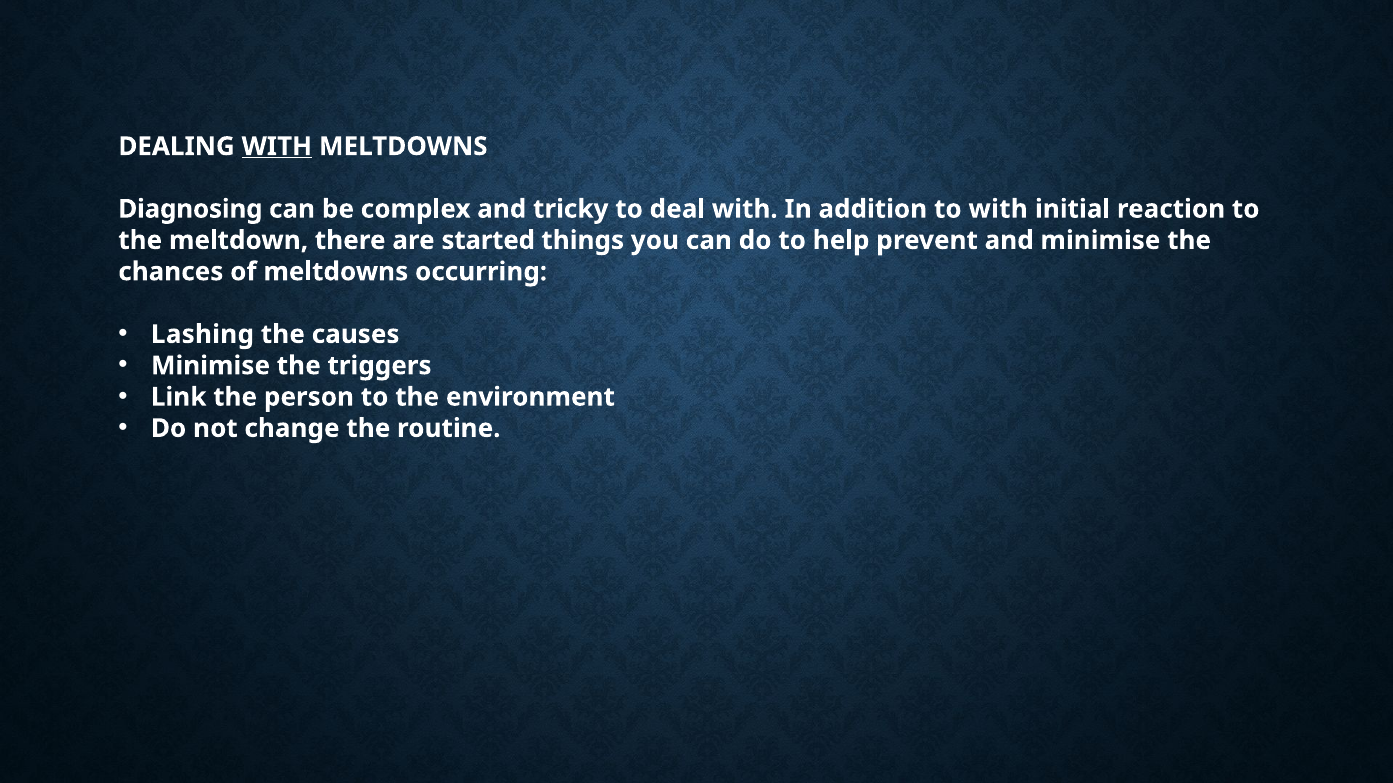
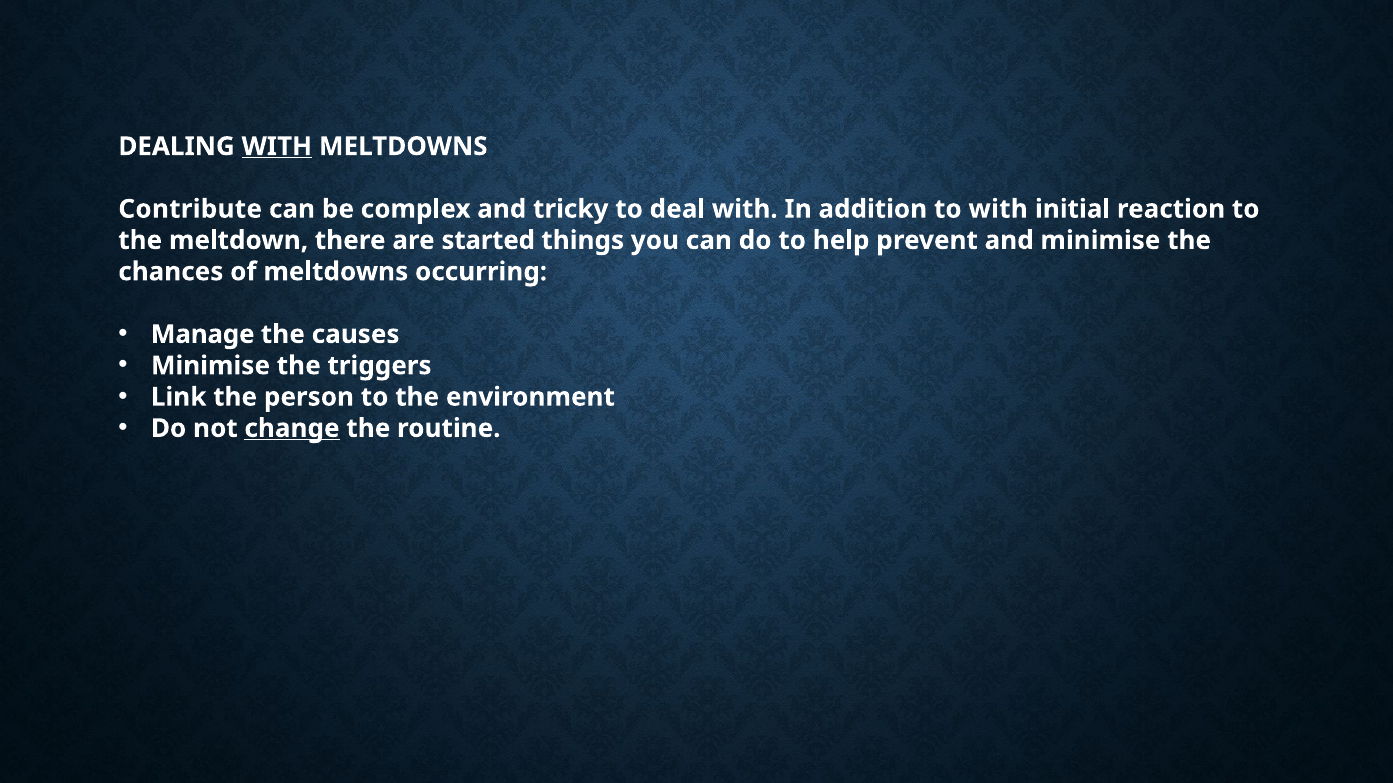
Diagnosing: Diagnosing -> Contribute (190, 209)
Lashing: Lashing -> Manage (203, 335)
change underline: none -> present (292, 429)
